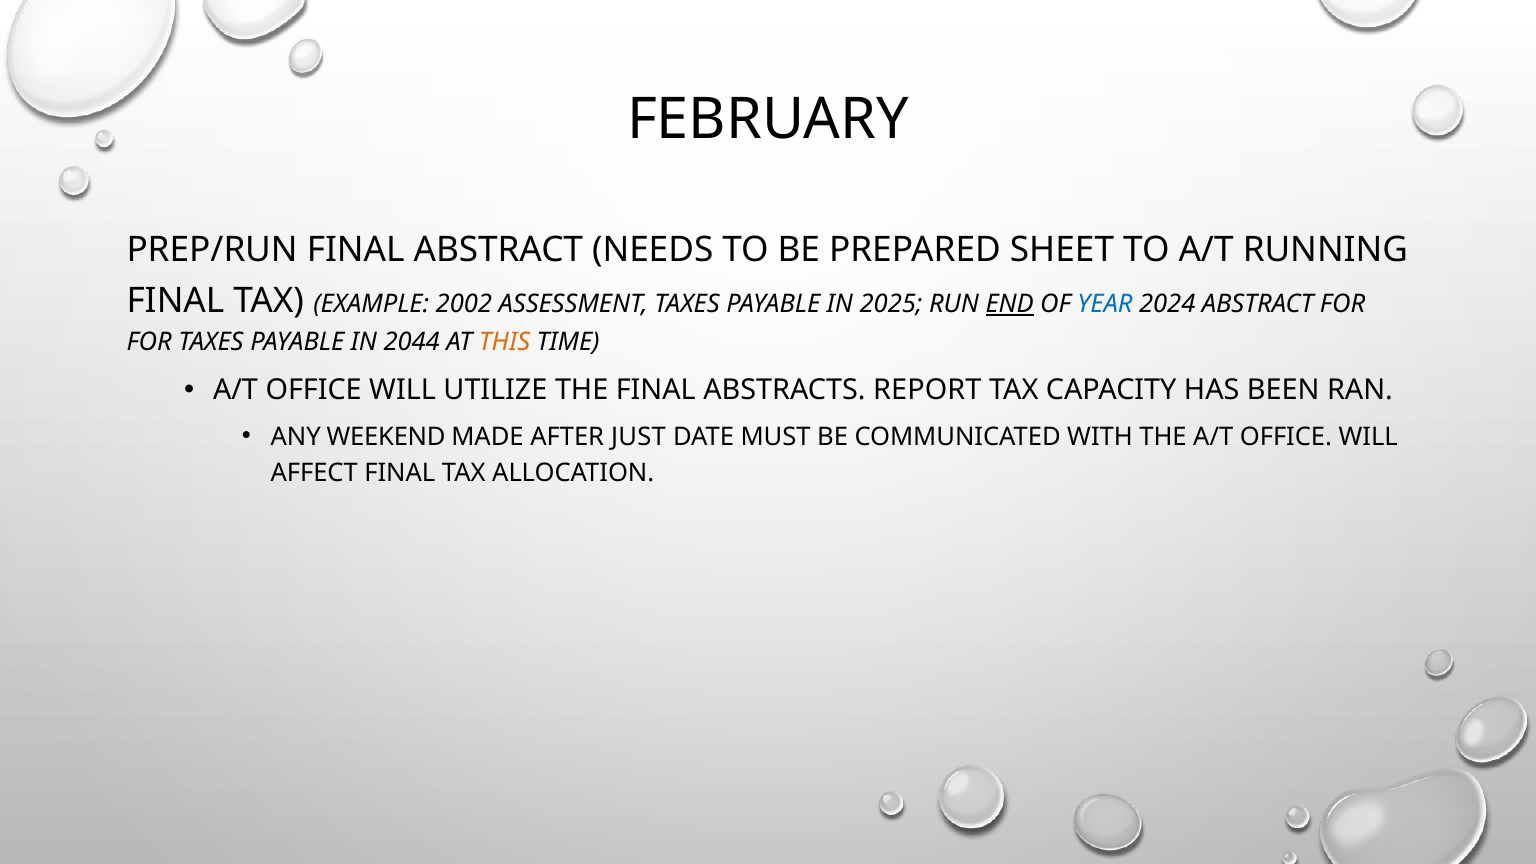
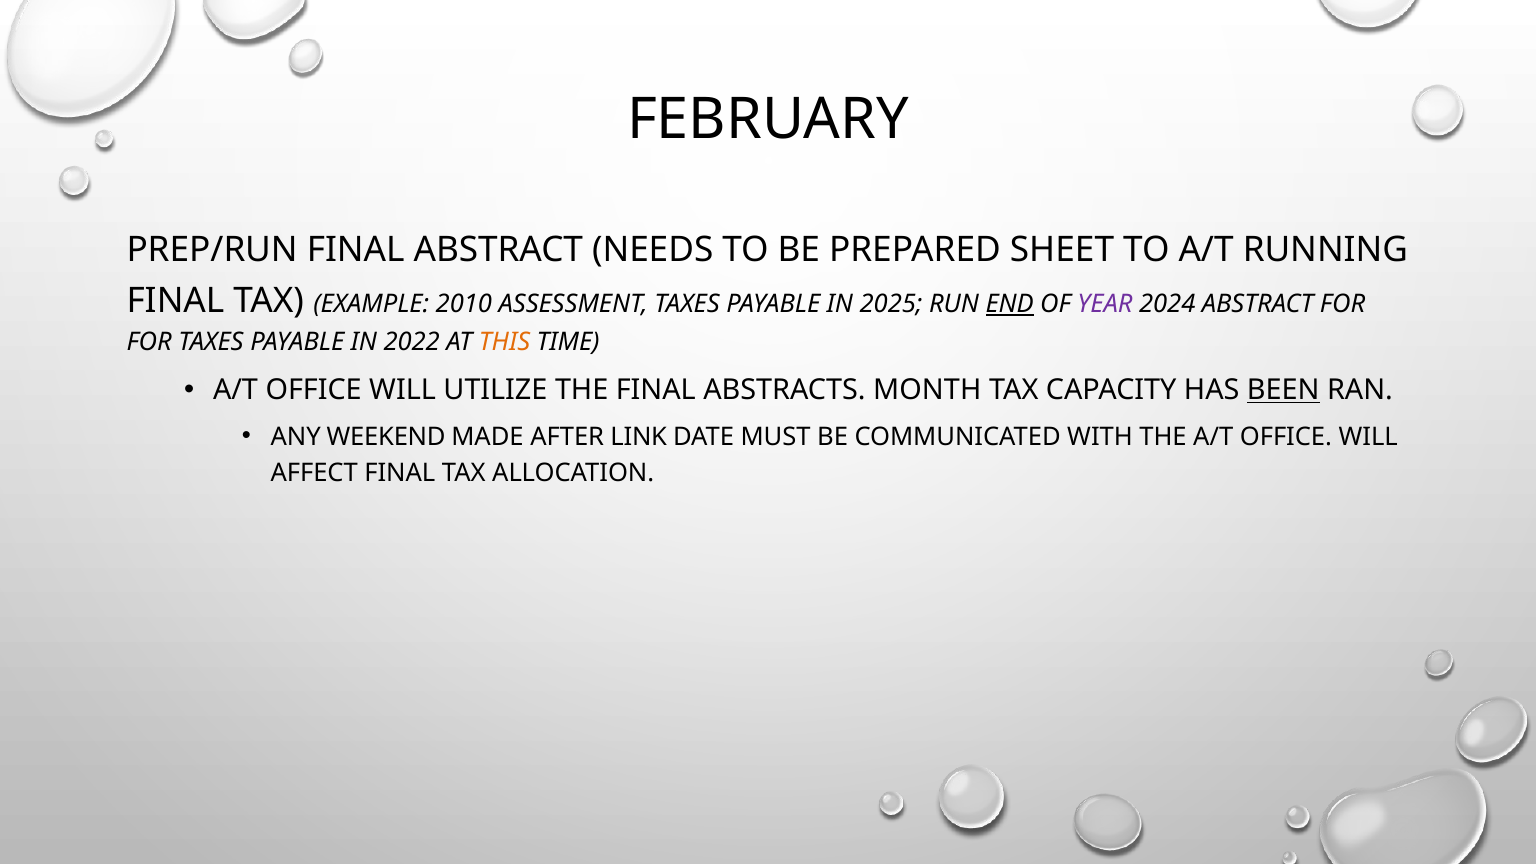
2002: 2002 -> 2010 (464, 304)
YEAR colour: blue -> purple (1105, 304)
2044: 2044 -> 2022 (412, 343)
REPORT: REPORT -> MONTH (927, 390)
BEEN underline: none -> present (1283, 390)
JUST: JUST -> LINK (639, 437)
